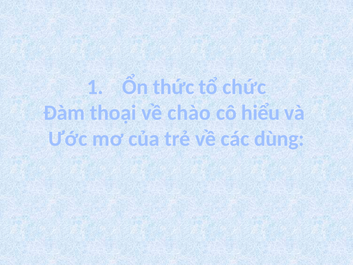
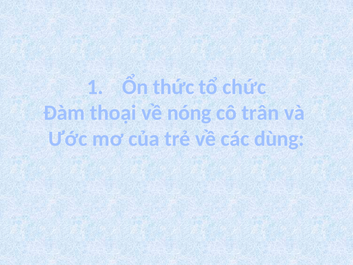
chào: chào -> nóng (189, 113)
hiểu: hiểu -> trân (260, 113)
